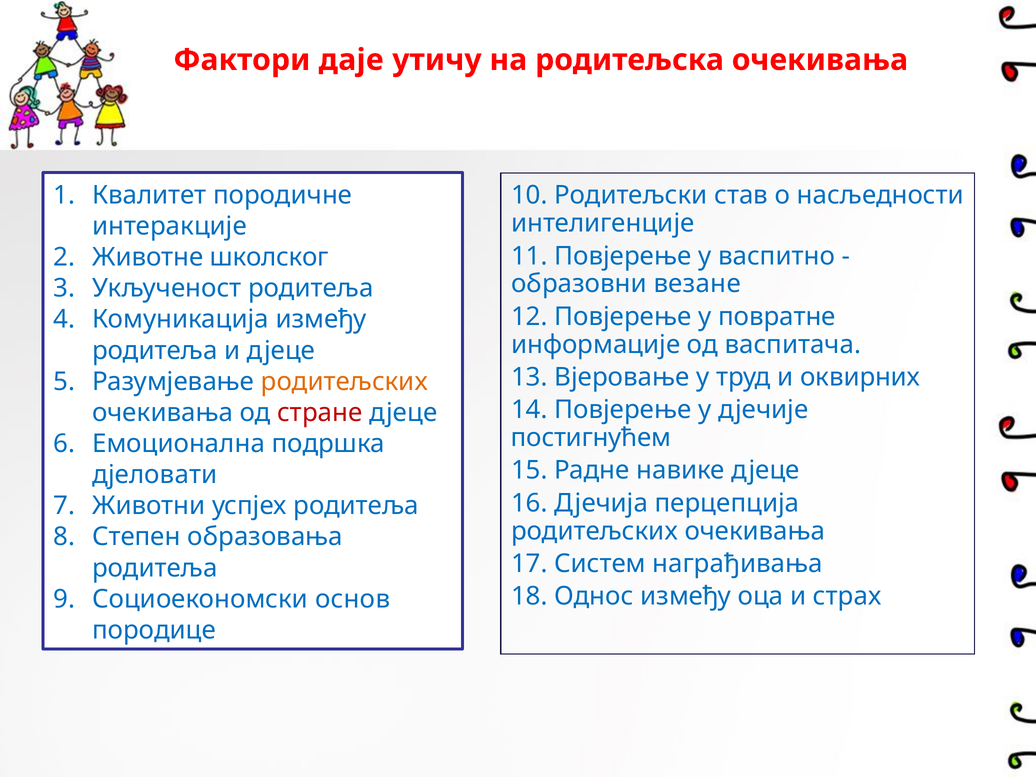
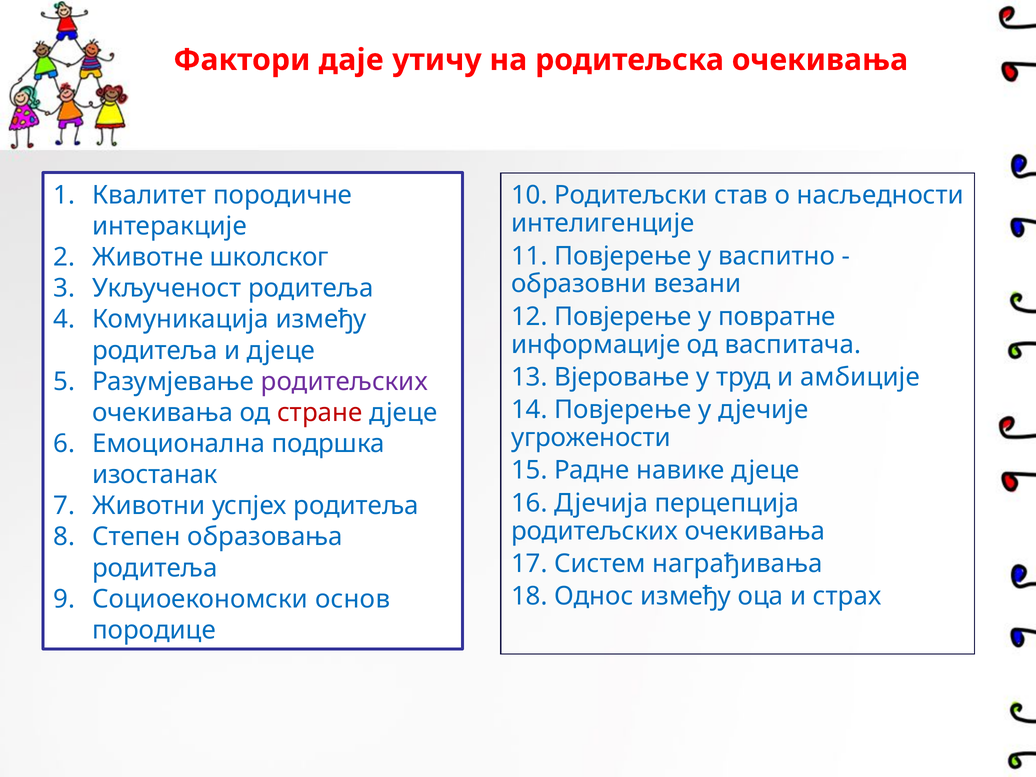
везане: везане -> везани (697, 284)
оквирних: оквирних -> амбиције (860, 377)
родитељских colour: orange -> purple (344, 382)
постигнућем: постигнућем -> угрожености (591, 438)
дјеловати: дјеловати -> изостанак (155, 475)
